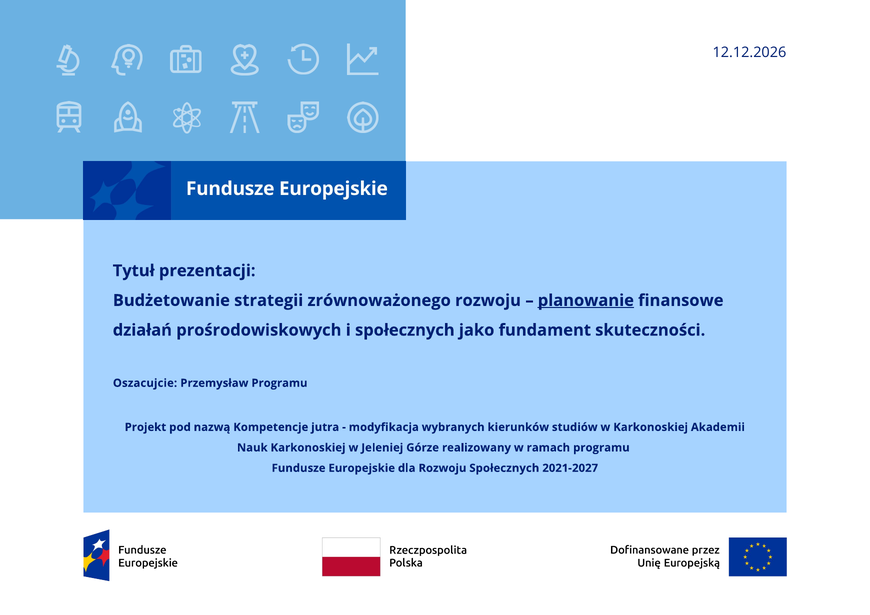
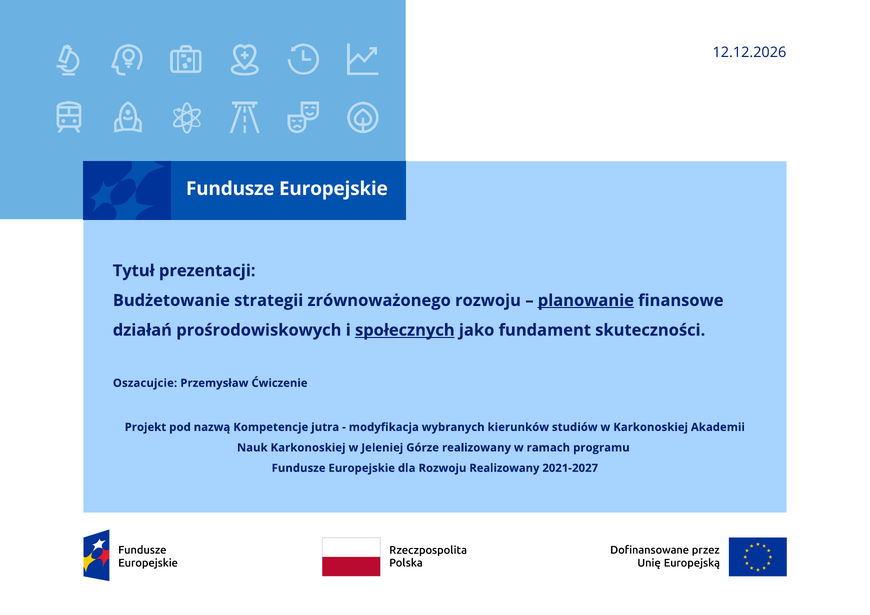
społecznych underline: none -> present (405, 330)
Przemysław Programu: Programu -> Ćwiczenie (279, 383)
Rozwoju Społecznych: Społecznych -> Realizowany (504, 468)
